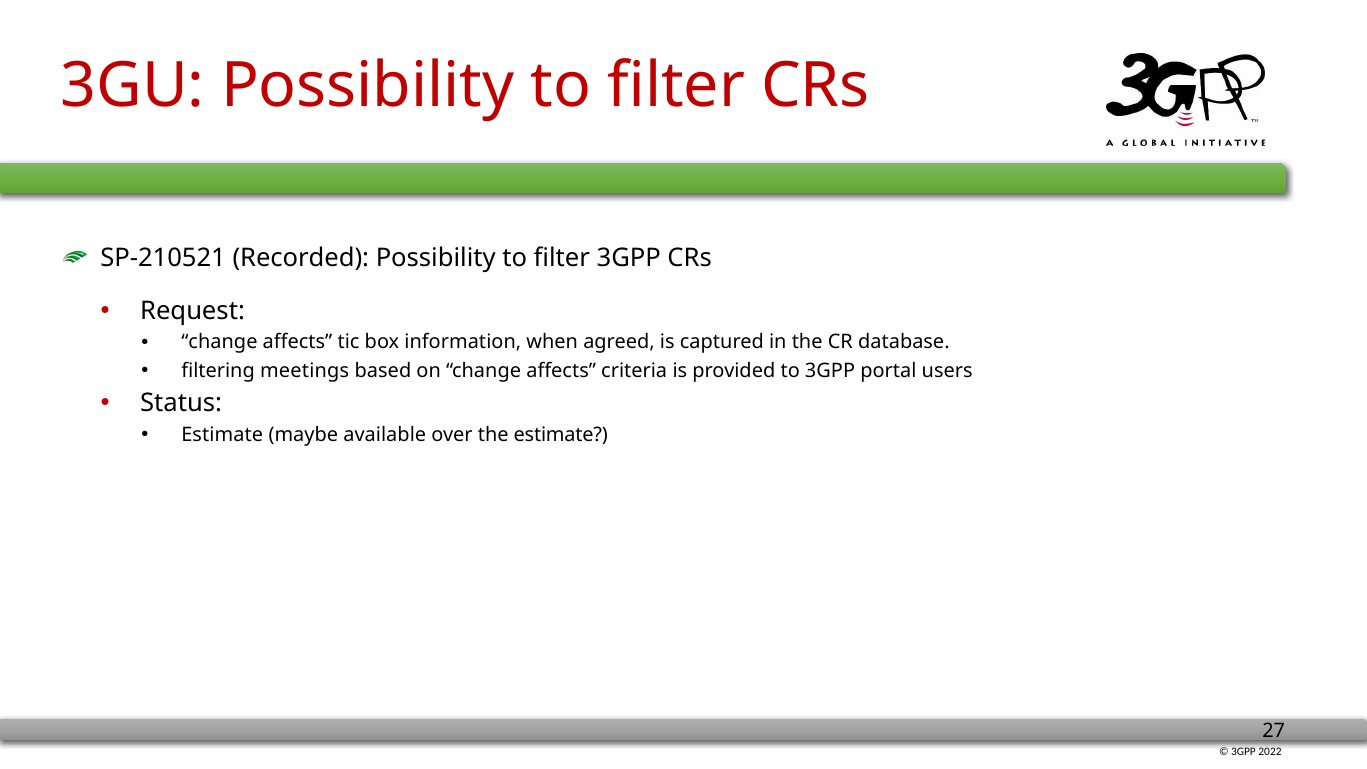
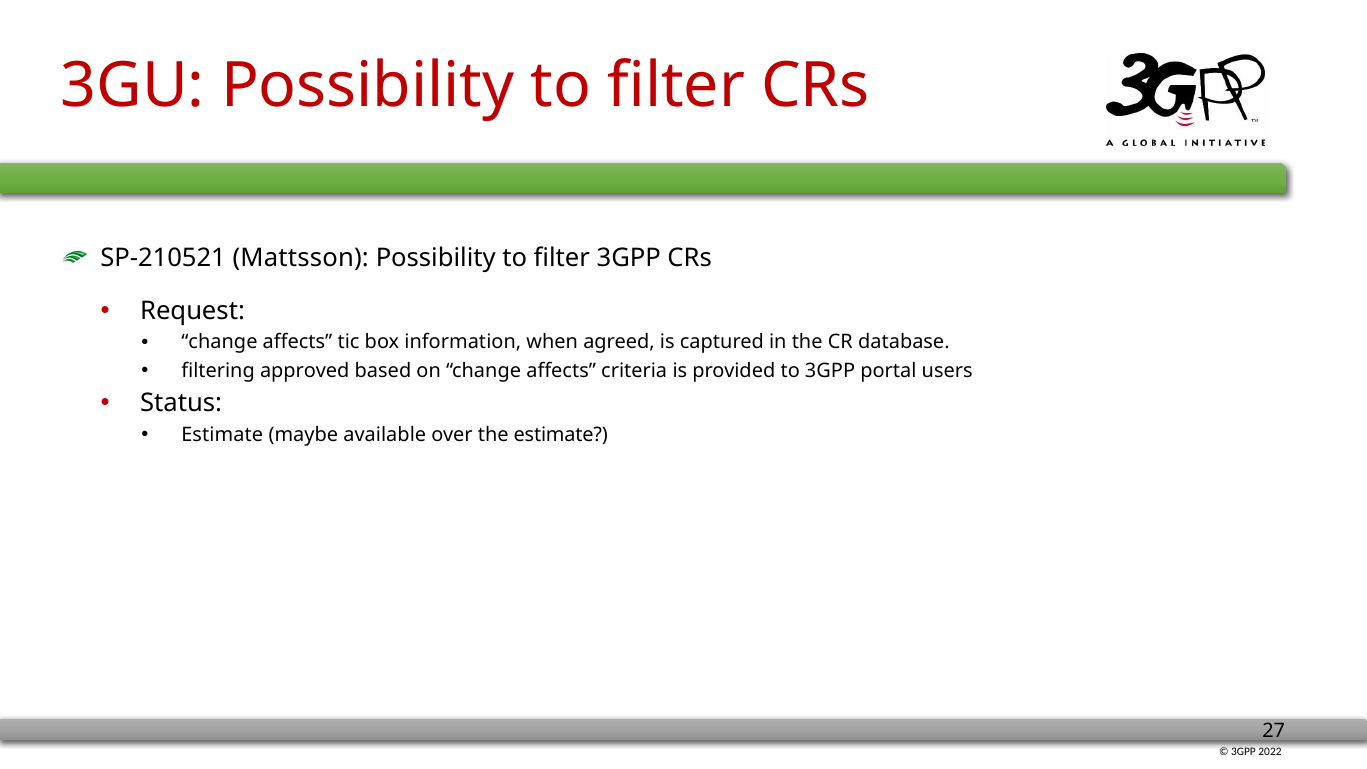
Recorded: Recorded -> Mattsson (301, 259)
meetings: meetings -> approved (305, 371)
